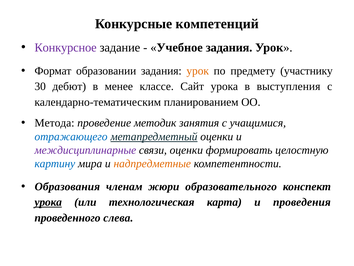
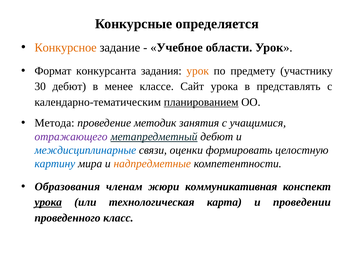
компетенций: компетенций -> определяется (217, 24)
Конкурсное colour: purple -> orange (66, 47)
Учебное задания: задания -> области (229, 47)
образовании: образовании -> конкурсанта (106, 71)
выступления: выступления -> представлять (289, 86)
планированием underline: none -> present (201, 102)
отражающего colour: blue -> purple (71, 136)
метапредметный оценки: оценки -> дебют (217, 136)
междисциплинарные colour: purple -> blue (85, 150)
образовательного: образовательного -> коммуникативная (231, 186)
проведения: проведения -> проведении (302, 202)
слева: слева -> класс (118, 217)
